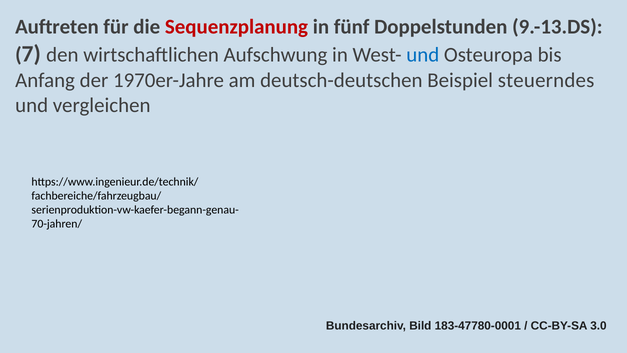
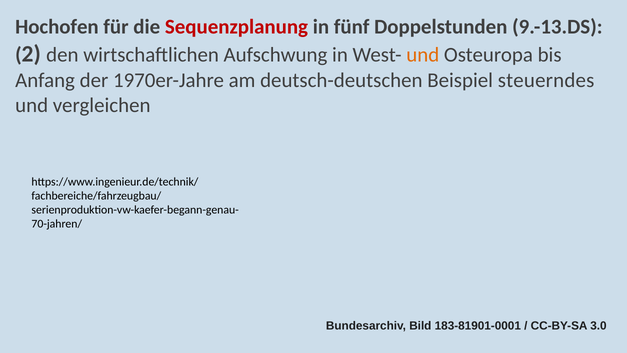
Auftreten: Auftreten -> Hochofen (57, 27)
7: 7 -> 2 (31, 54)
und colour: blue -> orange (423, 55)
183-47780-0001: 183-47780-0001 -> 183-81901-0001 (478, 326)
